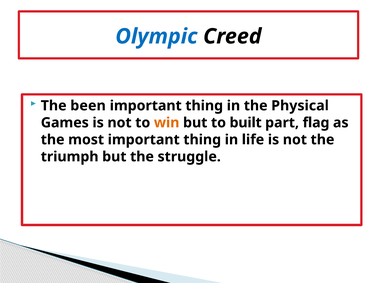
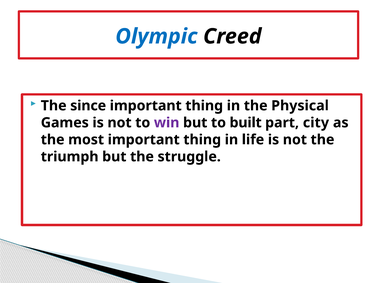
been: been -> since (88, 106)
win colour: orange -> purple (167, 123)
flag: flag -> city (316, 123)
